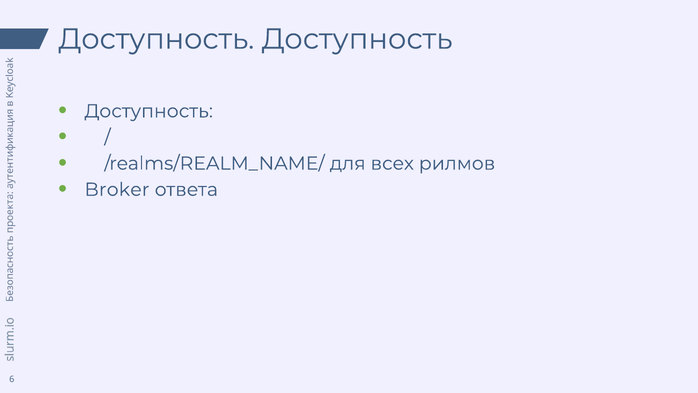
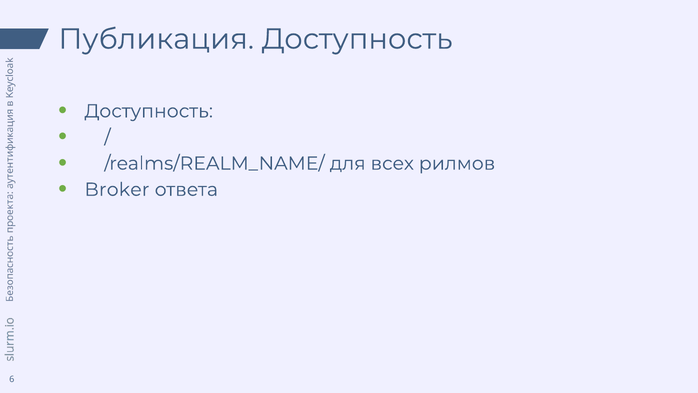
Доступность: Доступность -> Публикация (156, 39)
